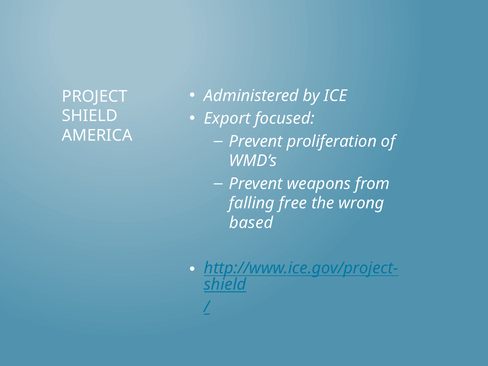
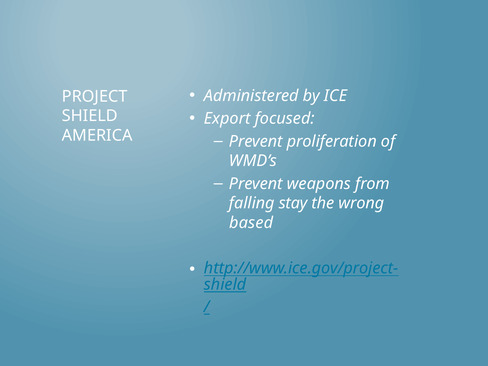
free: free -> stay (293, 203)
